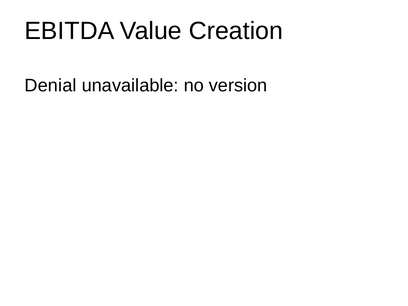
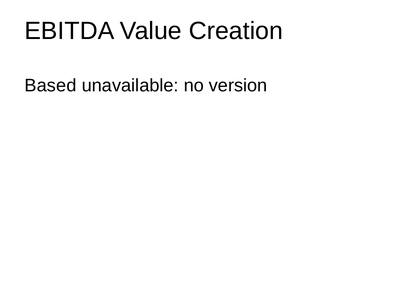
Denial: Denial -> Based (51, 86)
